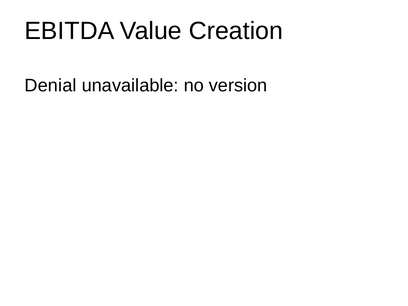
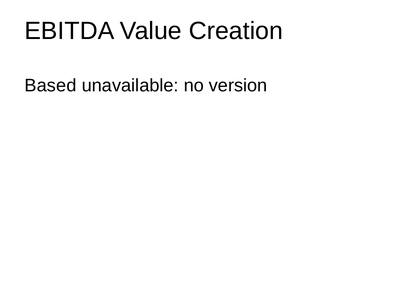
Denial: Denial -> Based (51, 86)
